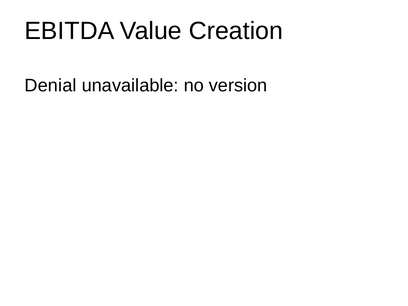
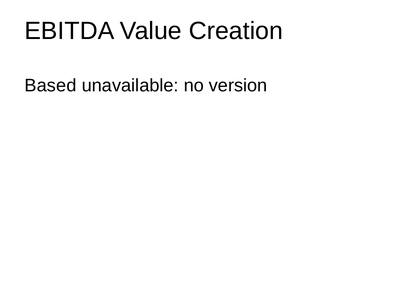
Denial: Denial -> Based (51, 86)
